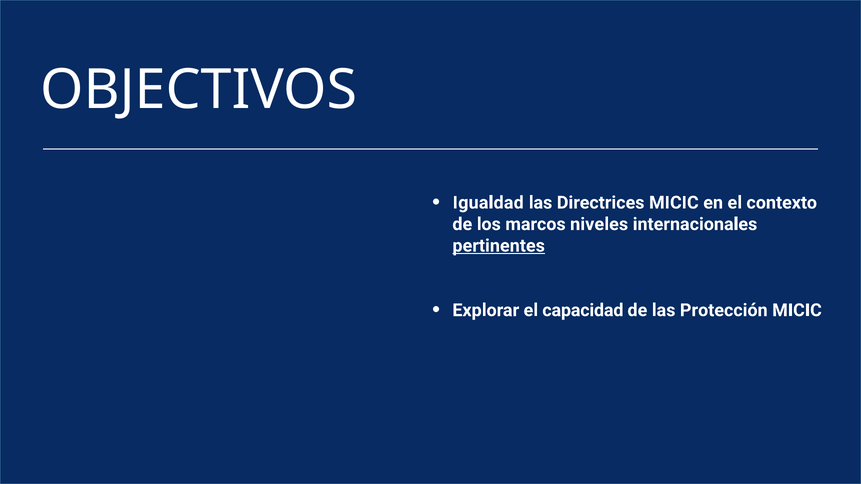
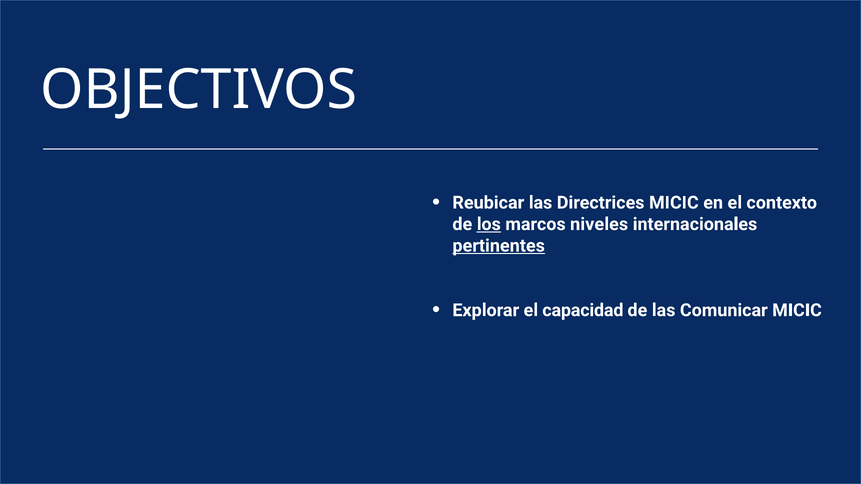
Igualdad: Igualdad -> Reubicar (488, 203)
los underline: none -> present (489, 224)
Protección: Protección -> Comunicar (724, 310)
